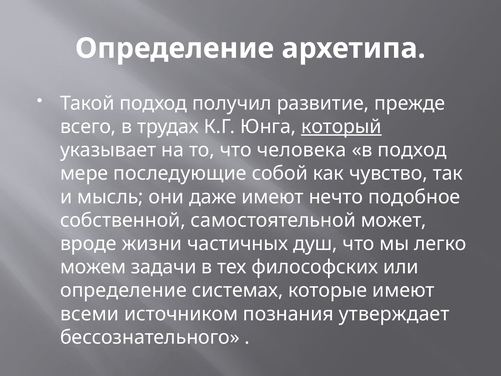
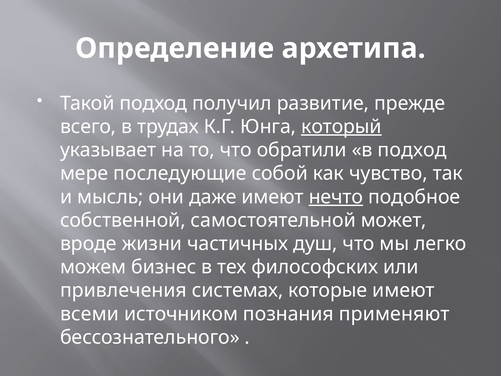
человека: человека -> обратили (302, 150)
нечто underline: none -> present (336, 197)
задачи: задачи -> бизнес (164, 267)
определение: определение -> привлечения (123, 290)
утверждает: утверждает -> применяют (394, 314)
